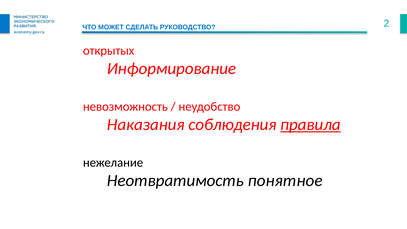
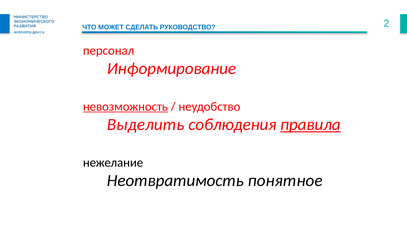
открытых: открытых -> персонал (109, 51)
невозможность underline: none -> present (125, 106)
Наказания: Наказания -> Выделить (146, 125)
